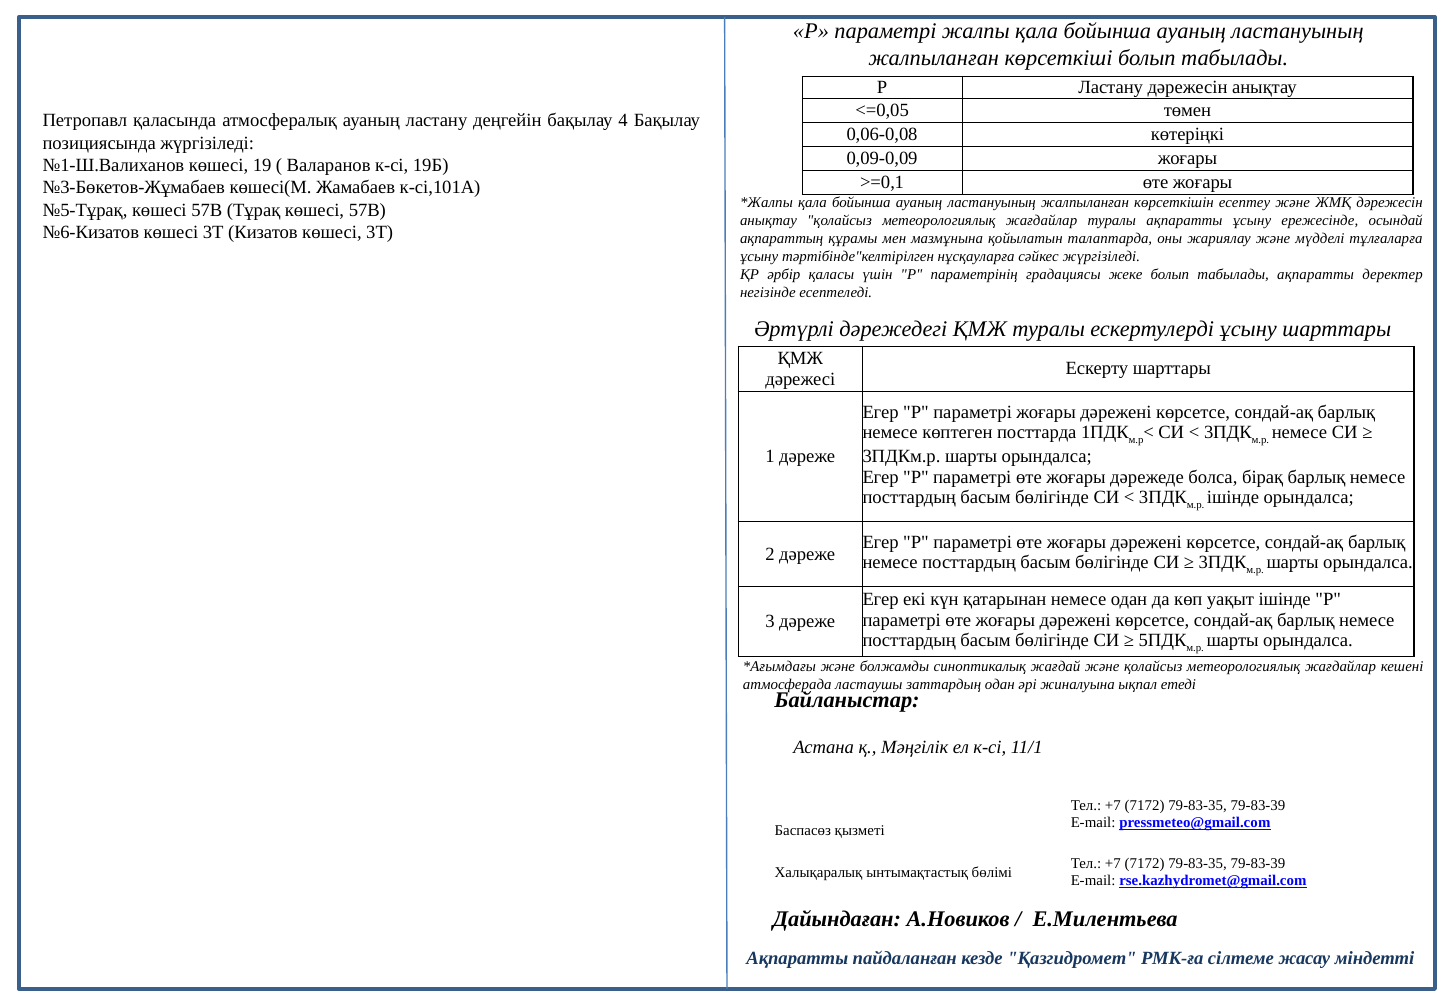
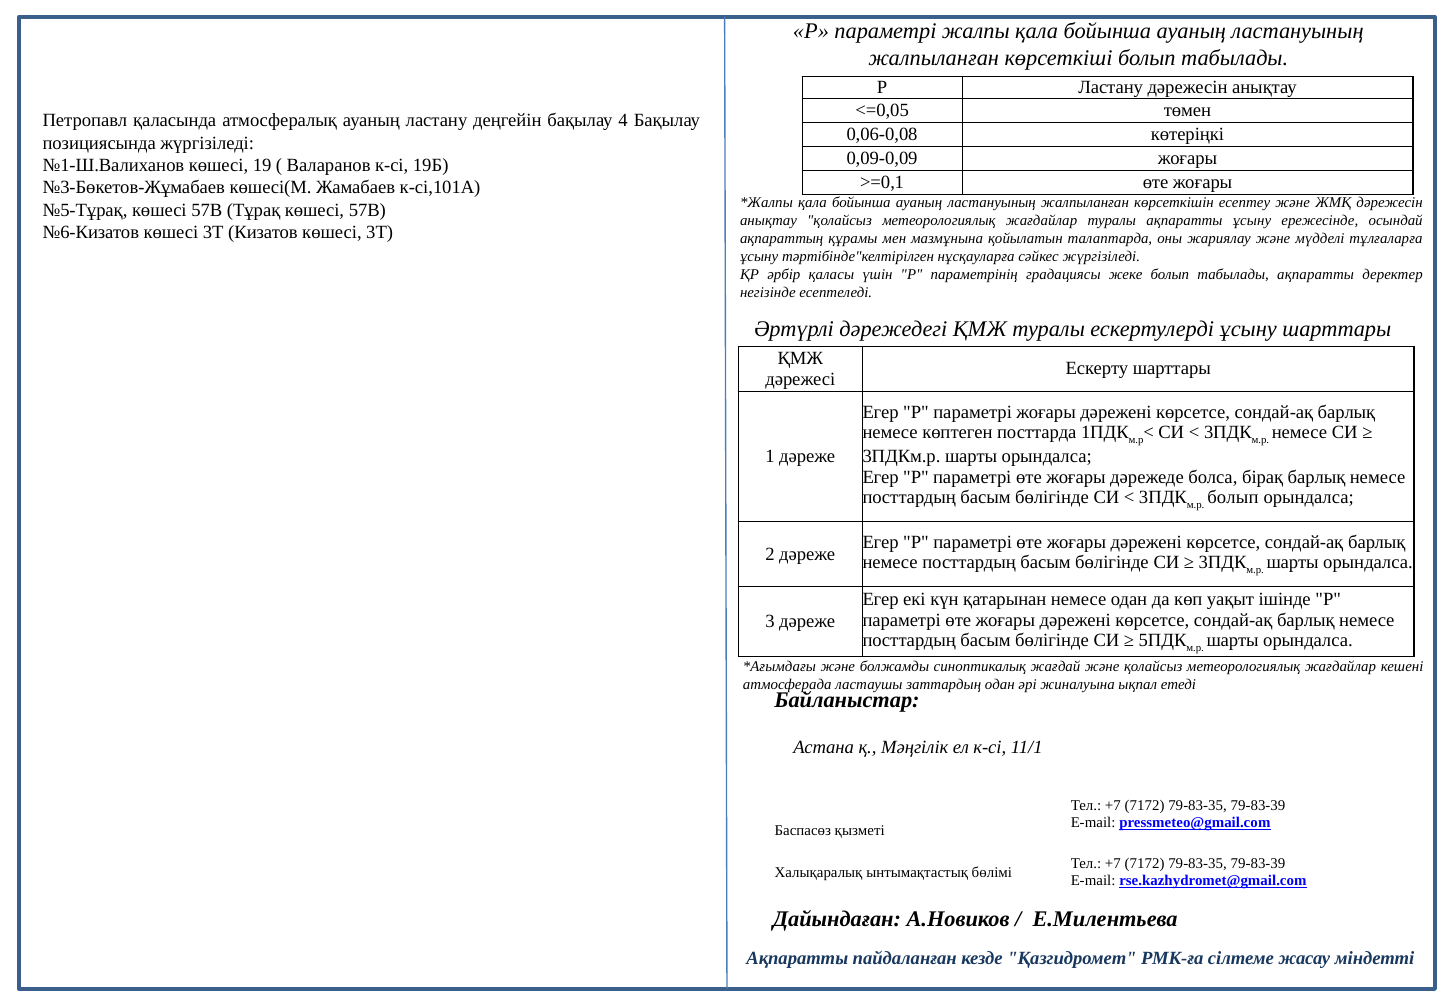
ішінде: ішінде -> болып (1233, 498)
